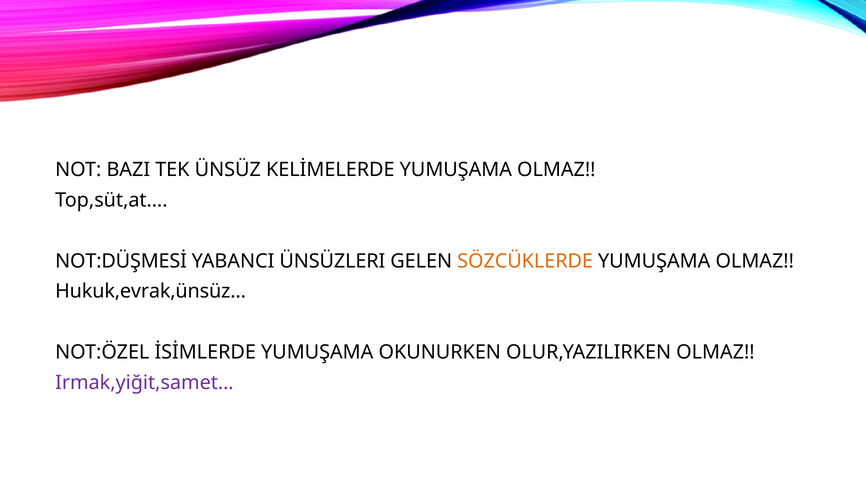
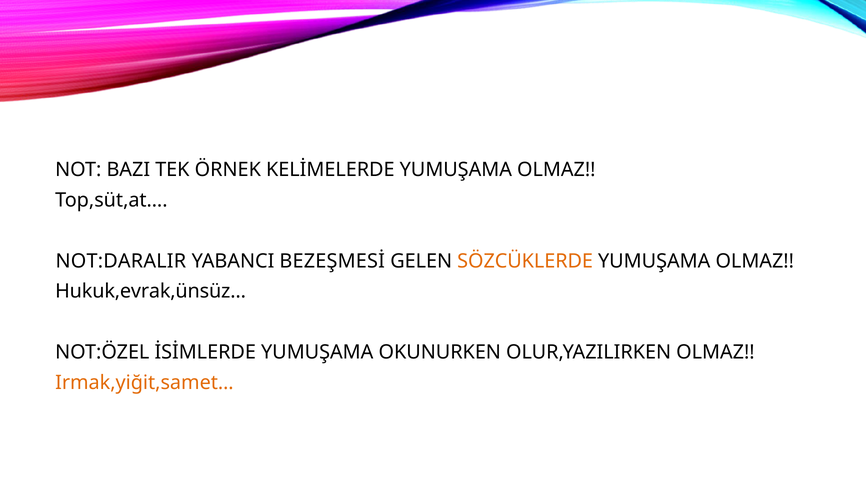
ÜNSÜZ: ÜNSÜZ -> ÖRNEK (228, 170)
NOT:DÜŞMESİ: NOT:DÜŞMESİ -> NOT:DARALIR (121, 261)
ÜNSÜZLERI: ÜNSÜZLERI -> BEZEŞMESİ (332, 261)
Irmak,yiğit,samet… colour: purple -> orange (144, 383)
